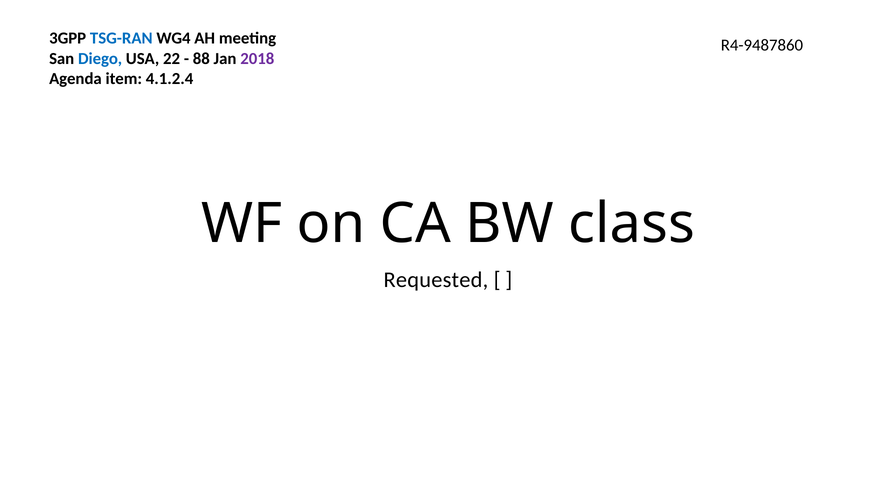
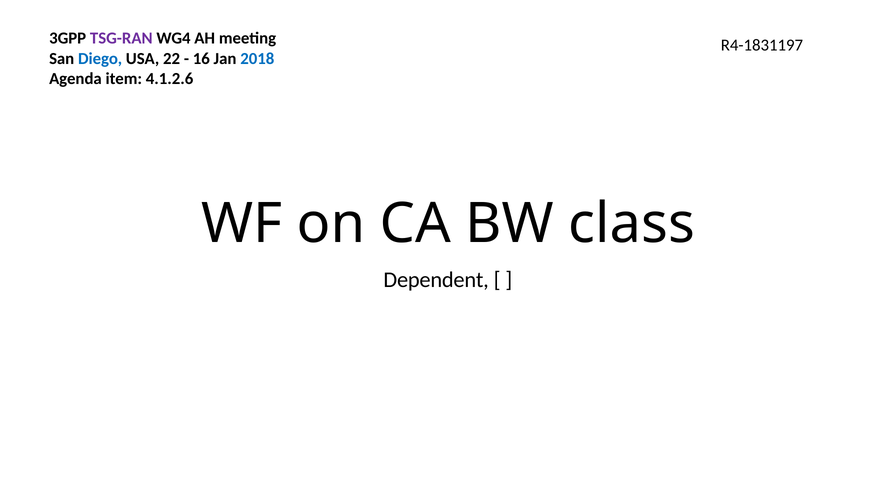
TSG-RAN colour: blue -> purple (121, 38)
R4-9487860: R4-9487860 -> R4-1831197 (762, 45)
88: 88 -> 16 (201, 59)
2018 colour: purple -> blue (257, 59)
4.1.2.4: 4.1.2.4 -> 4.1.2.6 (170, 79)
Requested: Requested -> Dependent (436, 280)
